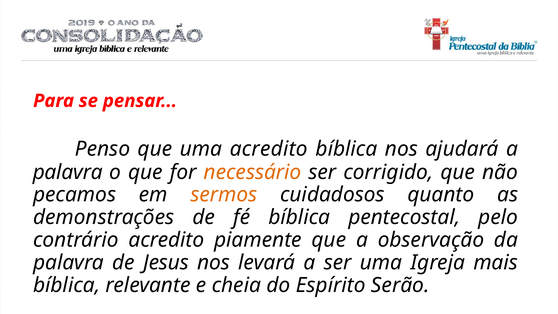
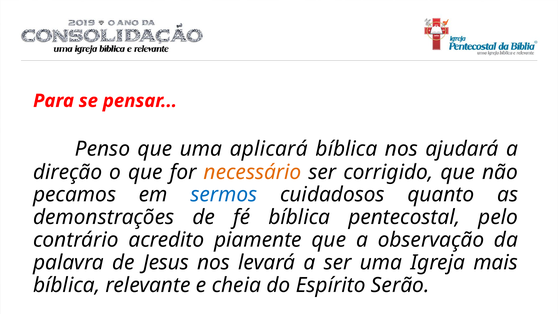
uma acredito: acredito -> aplicará (269, 149)
palavra: palavra -> direção (68, 172)
sermos colour: orange -> blue (224, 195)
